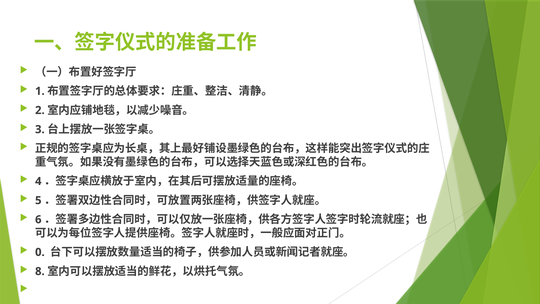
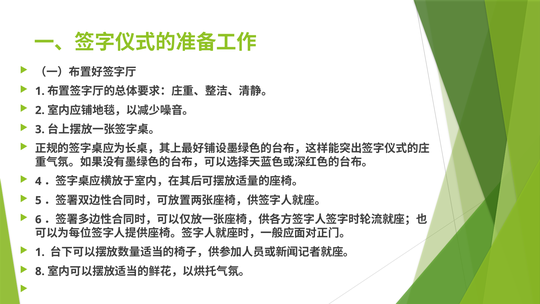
0: 0 -> 1 (40, 252)
